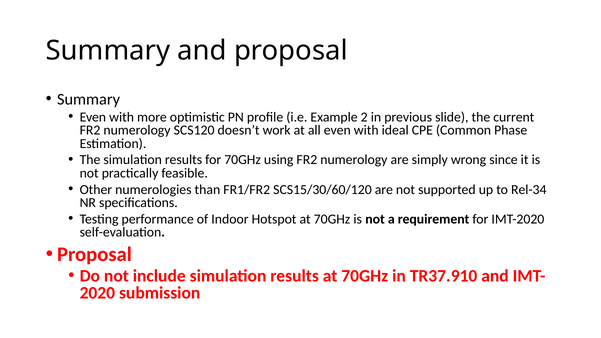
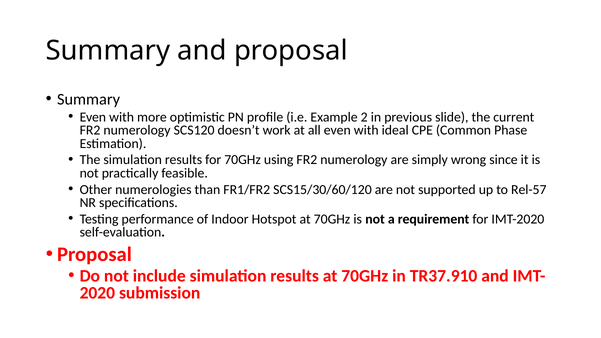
Rel-34: Rel-34 -> Rel-57 (529, 190)
